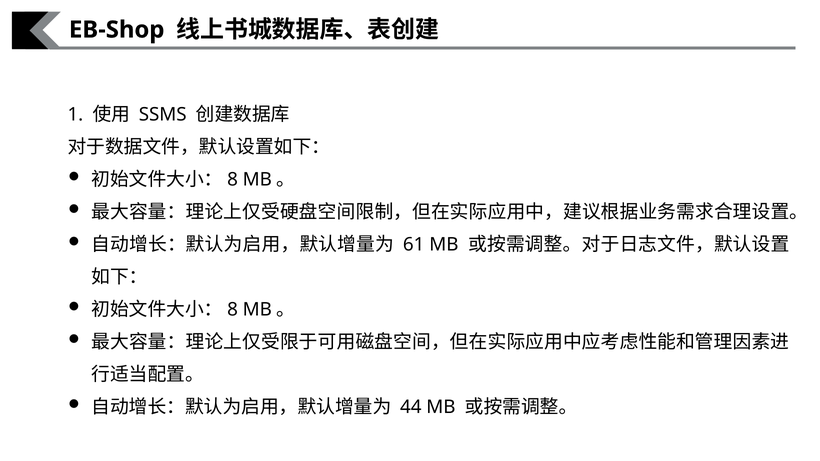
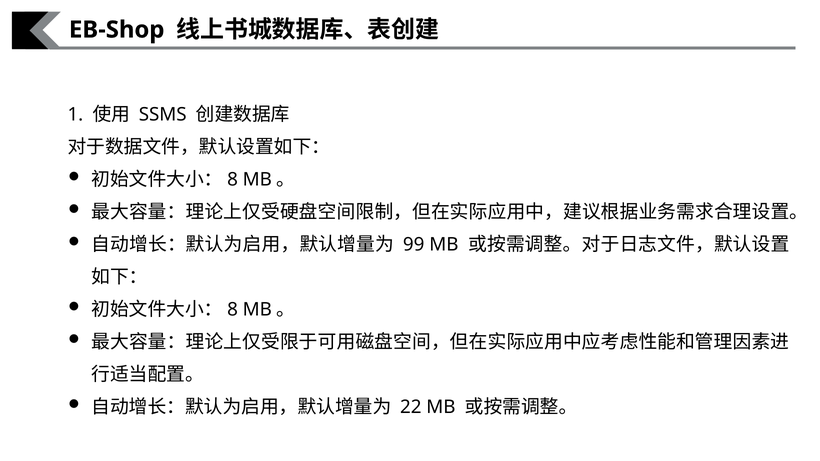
61: 61 -> 99 (414, 245)
44: 44 -> 22 (411, 407)
